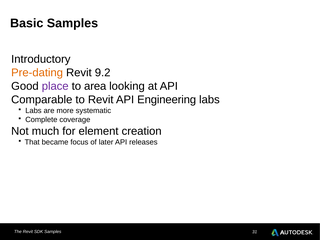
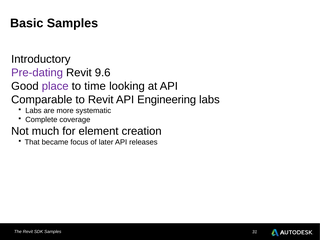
Pre-dating colour: orange -> purple (37, 73)
9.2: 9.2 -> 9.6 (103, 73)
area: area -> time (95, 86)
